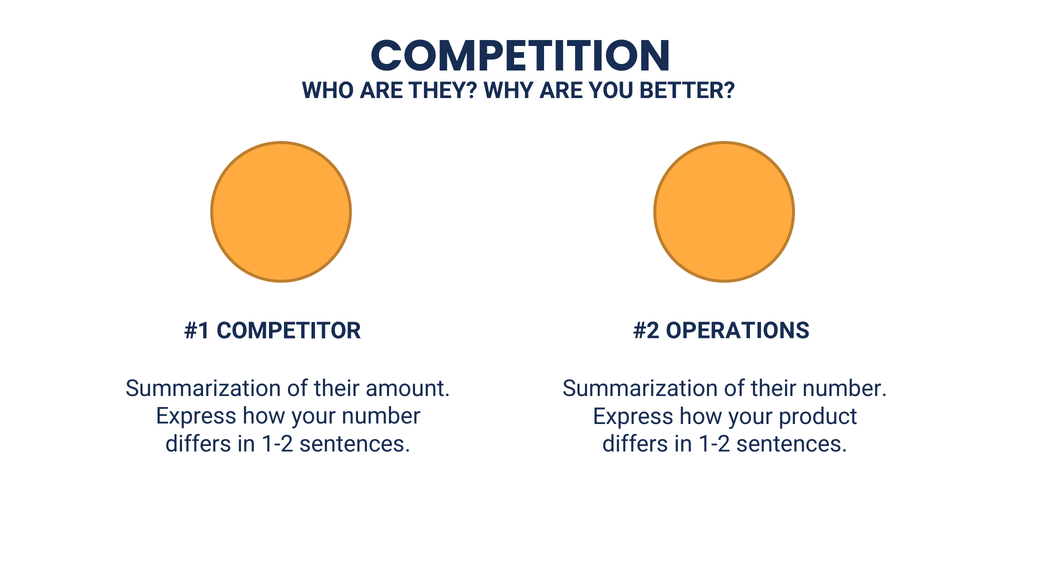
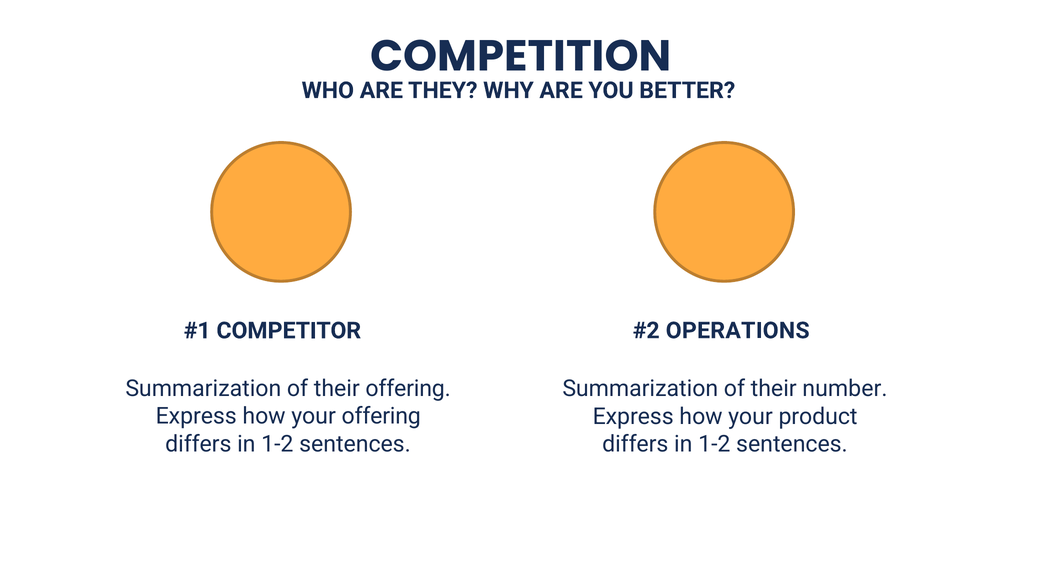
their amount: amount -> offering (408, 389)
your number: number -> offering (381, 416)
